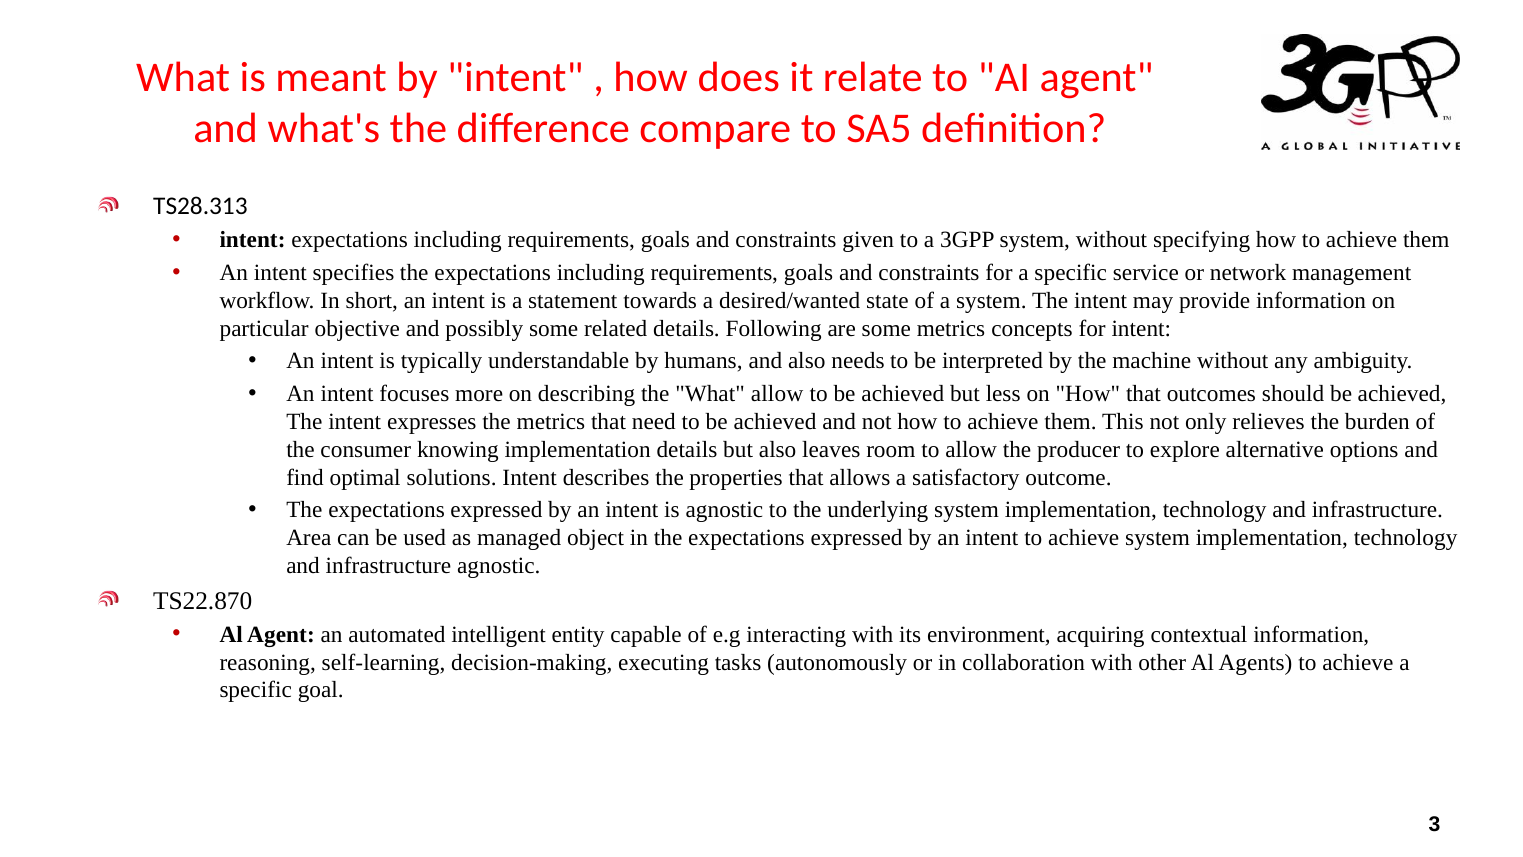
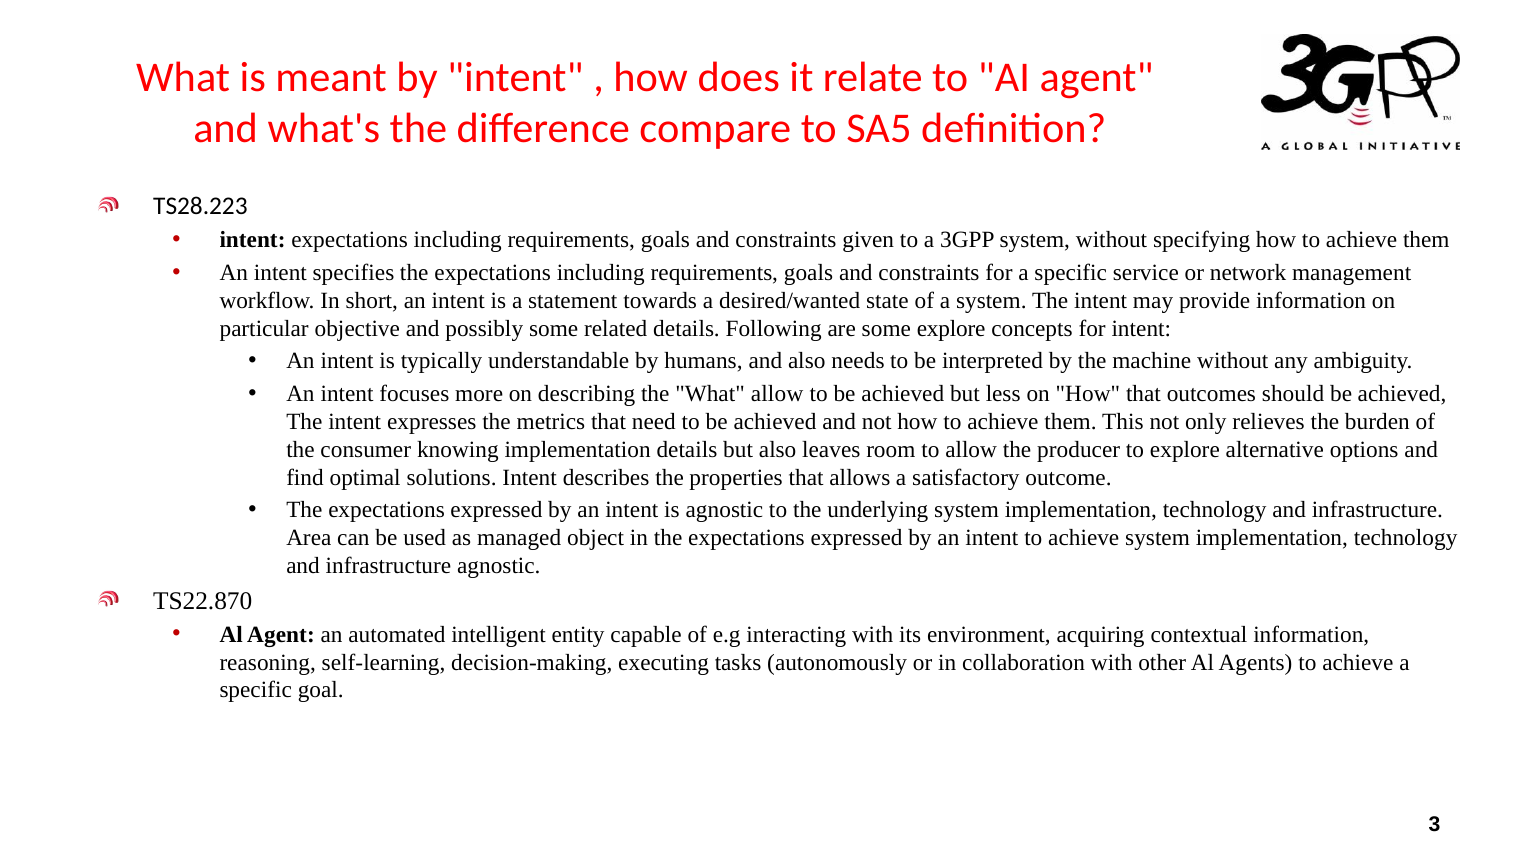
TS28.313: TS28.313 -> TS28.223 (200, 206)
some metrics: metrics -> explore (951, 328)
